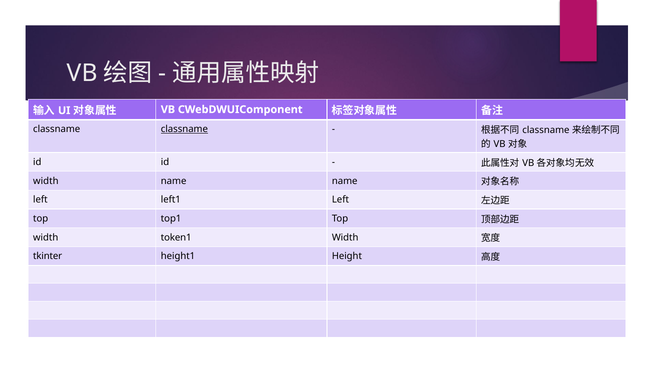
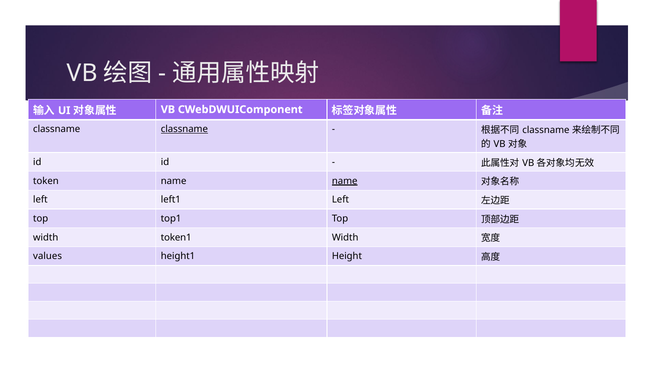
width: width -> token (46, 181)
name underline: none -> present (345, 181)
tkinter: tkinter -> values (48, 256)
